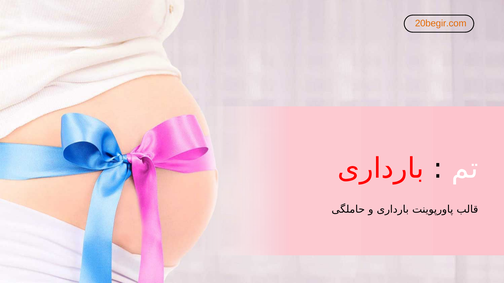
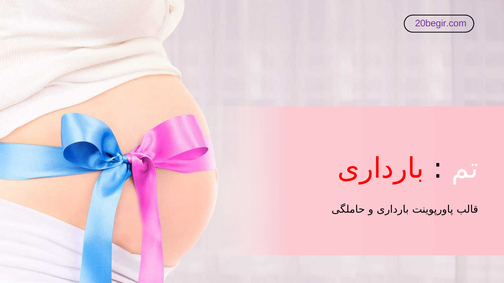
20begir.com colour: orange -> purple (441, 23)
